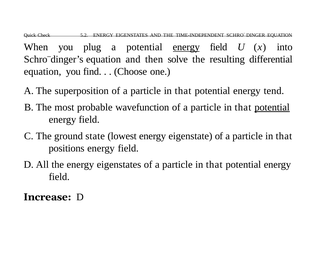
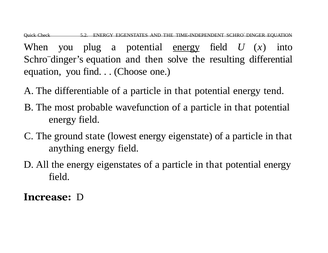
superposition: superposition -> differentiable (82, 91)
potential underline: present -> none (272, 107)
positions: positions -> anything (66, 148)
